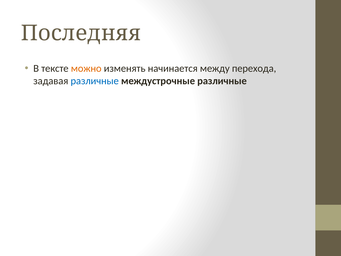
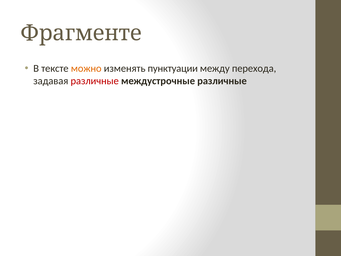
Последняя: Последняя -> Фрагменте (81, 33)
начинается: начинается -> пунктуации (173, 68)
различные colour: blue -> red (95, 81)
